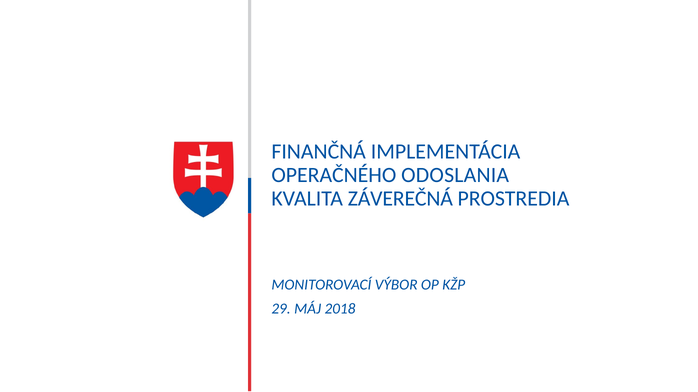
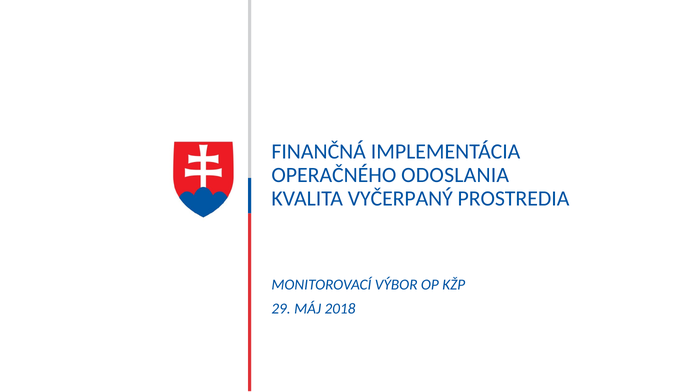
ZÁVEREČNÁ: ZÁVEREČNÁ -> VYČERPANÝ (400, 199)
